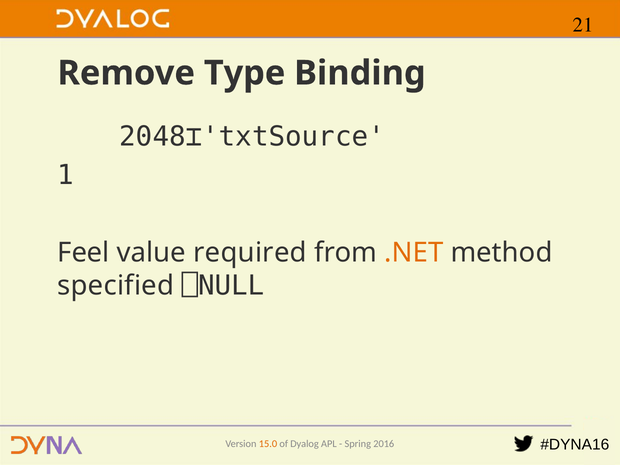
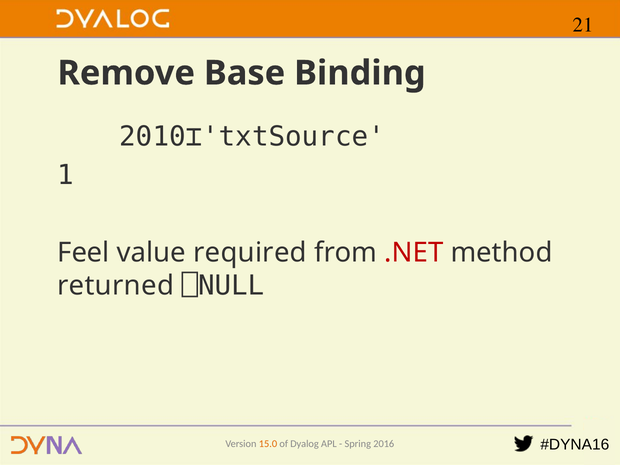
Type: Type -> Base (245, 73)
2048⌶'txtSource: 2048⌶'txtSource -> 2010⌶'txtSource (252, 137)
.NET colour: orange -> red (414, 253)
specified: specified -> returned (116, 286)
